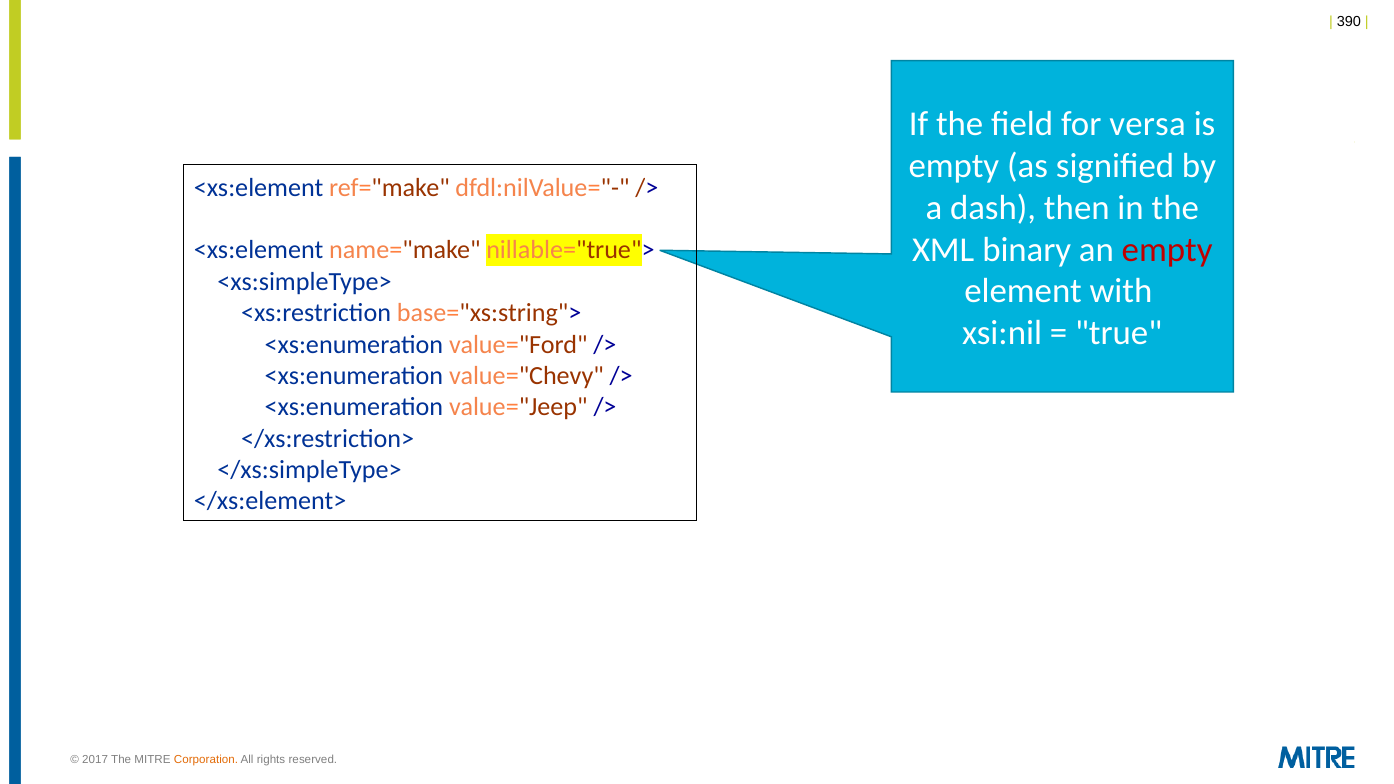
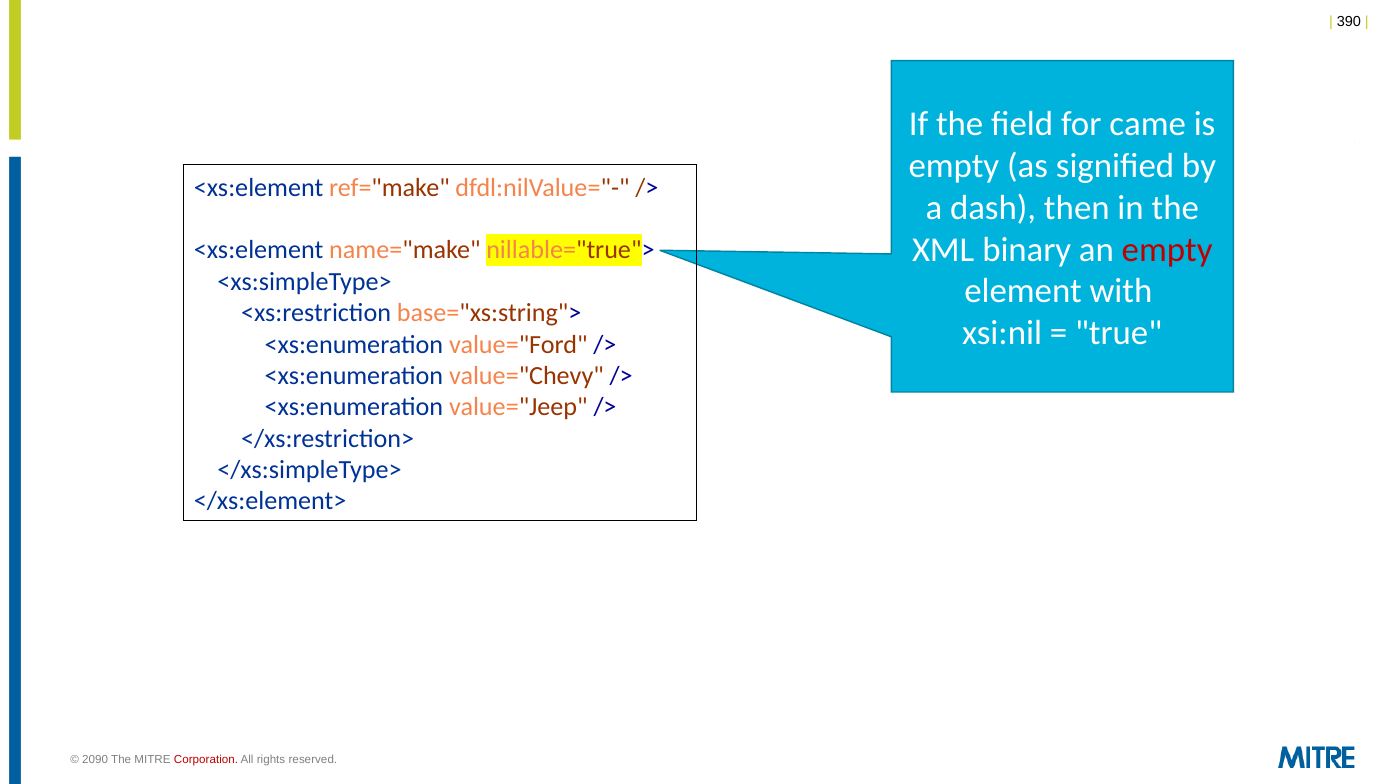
versa: versa -> came (1148, 124)
2017: 2017 -> 2090 (95, 760)
Corporation colour: orange -> red (206, 760)
